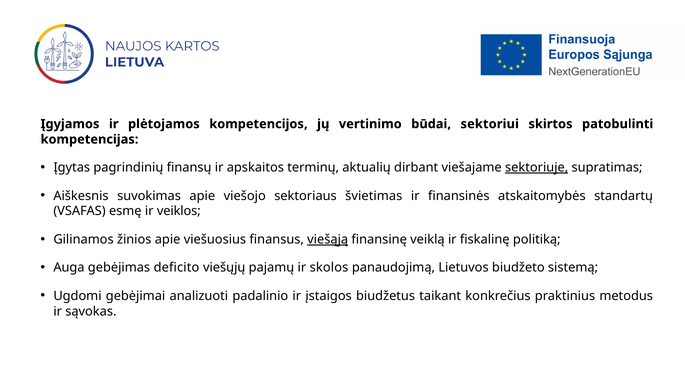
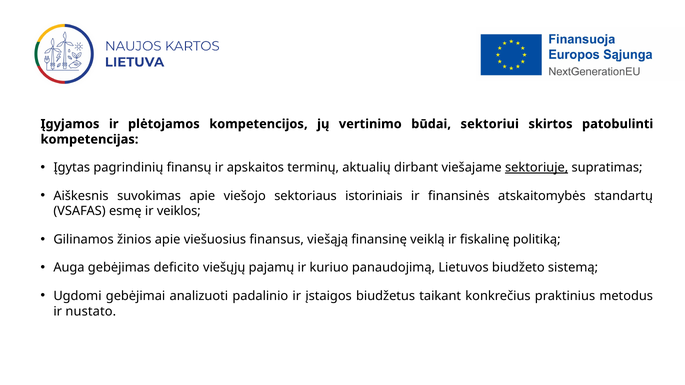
švietimas: švietimas -> istoriniais (374, 196)
viešąją underline: present -> none (328, 240)
skolos: skolos -> kuriuo (329, 268)
sąvokas: sąvokas -> nustato (91, 312)
